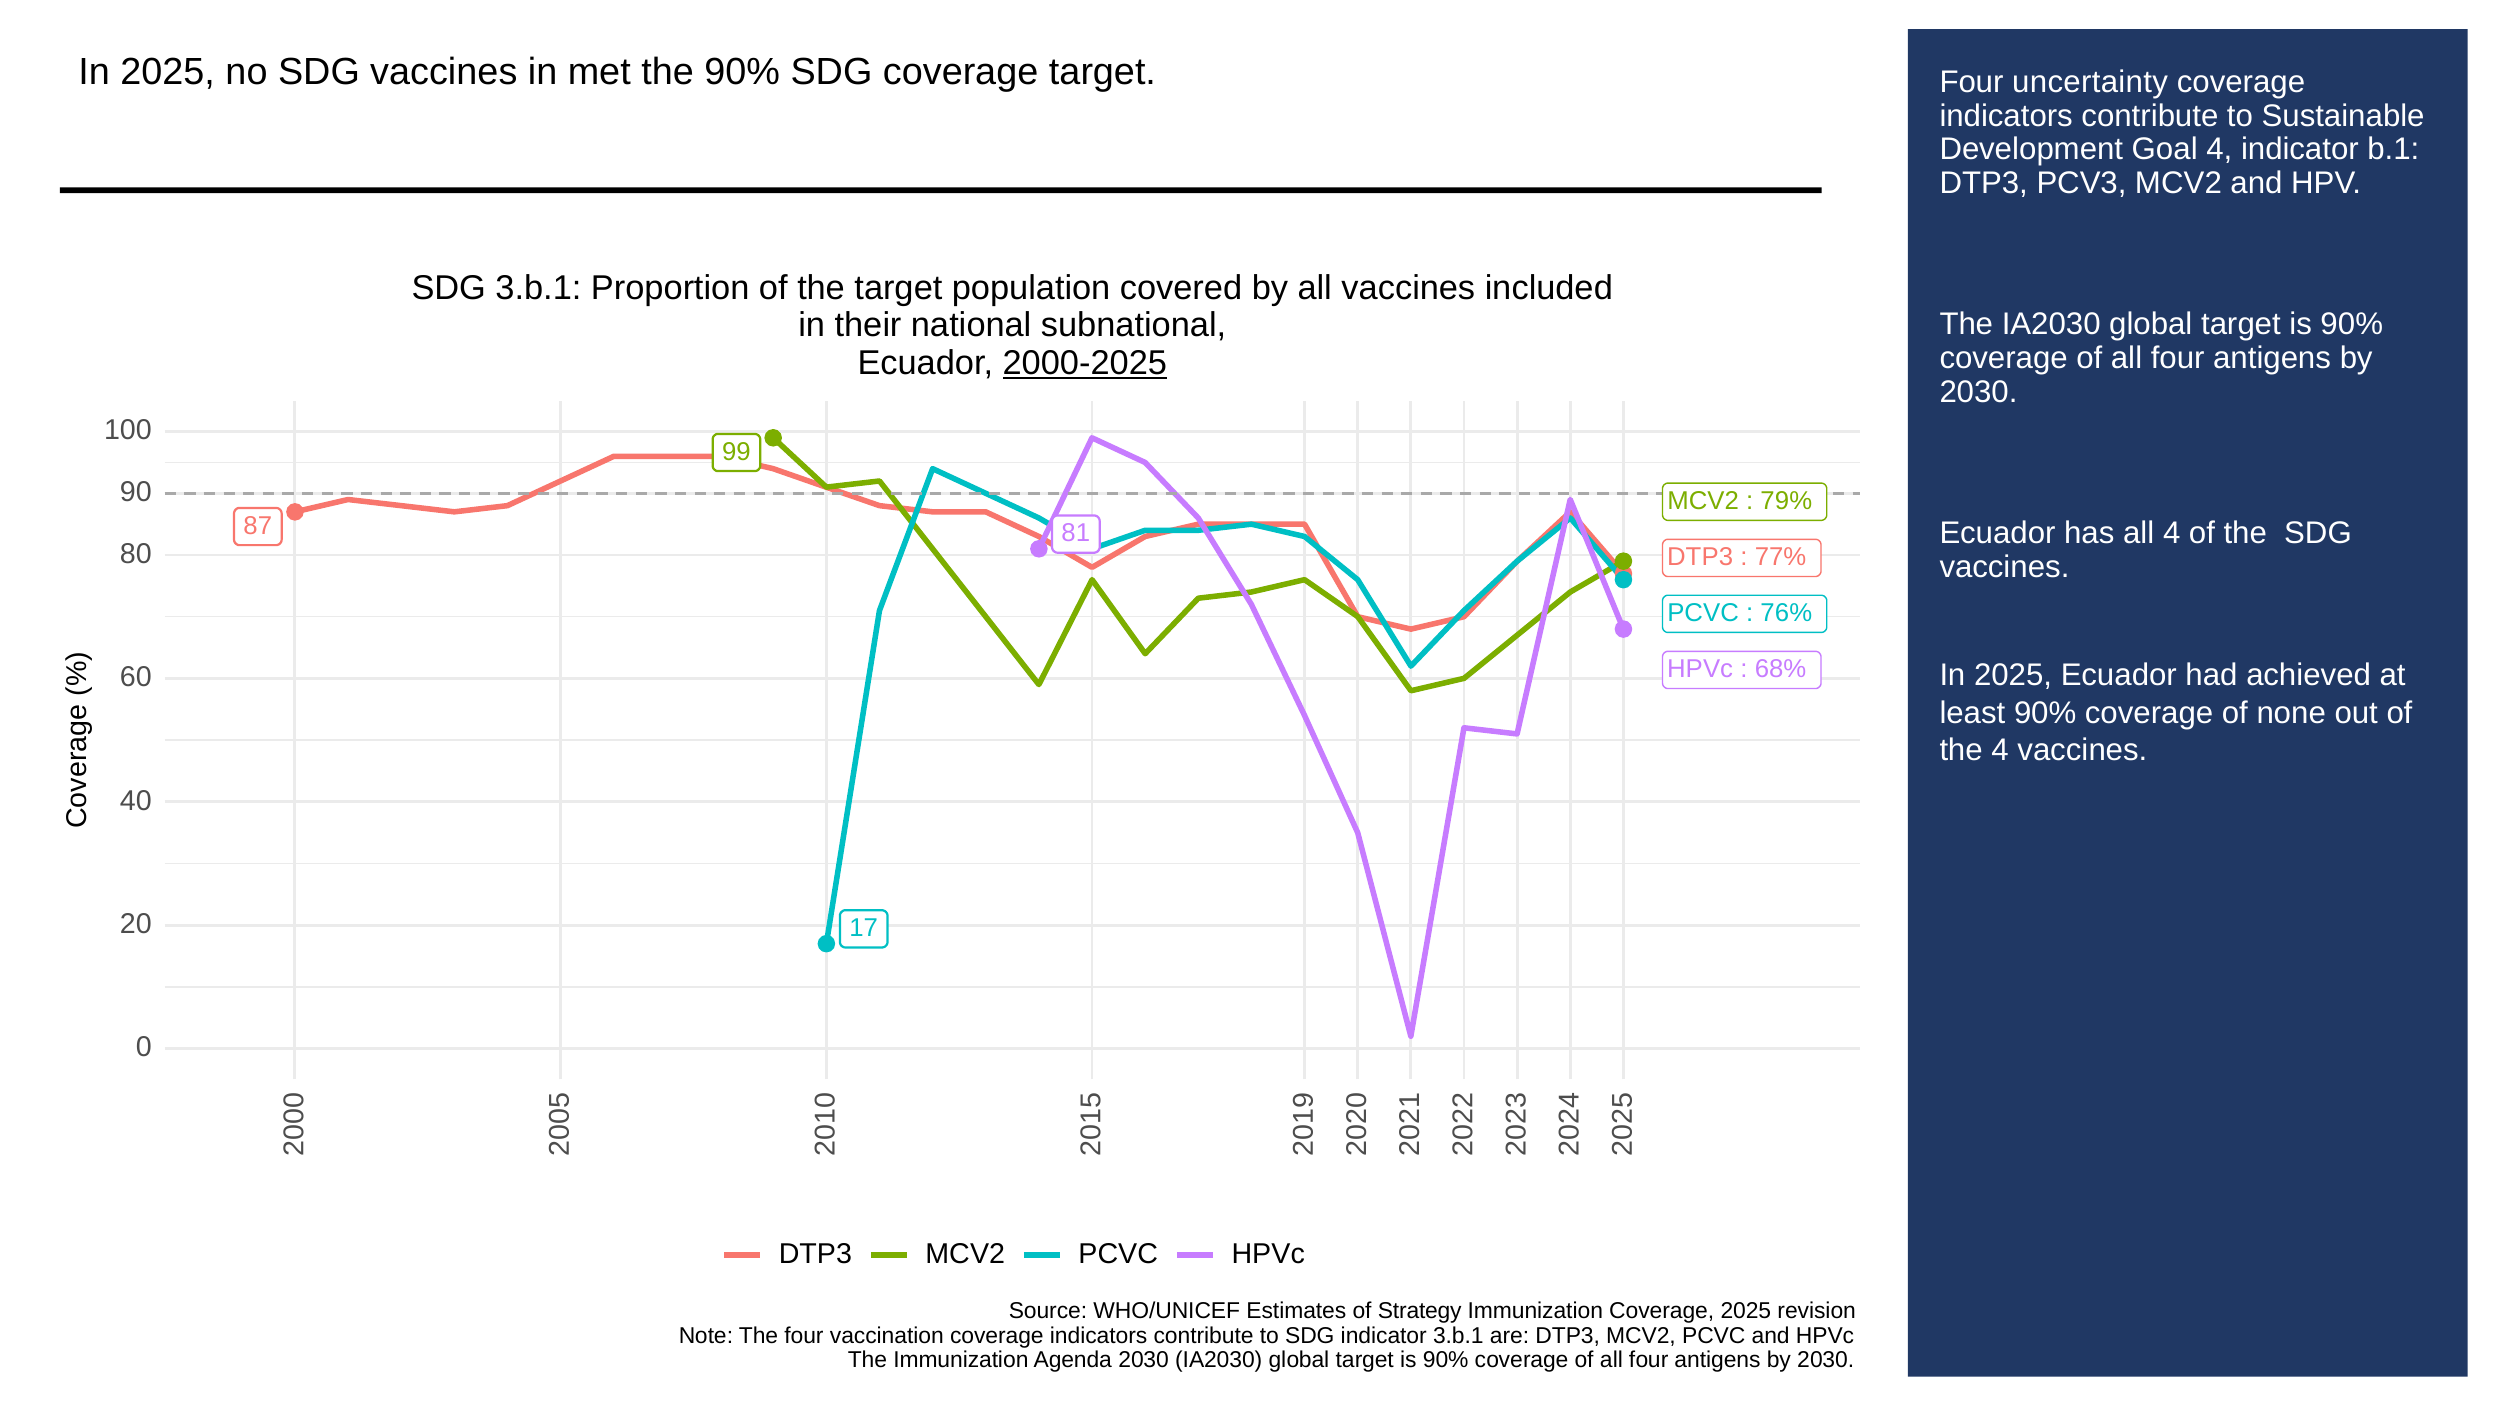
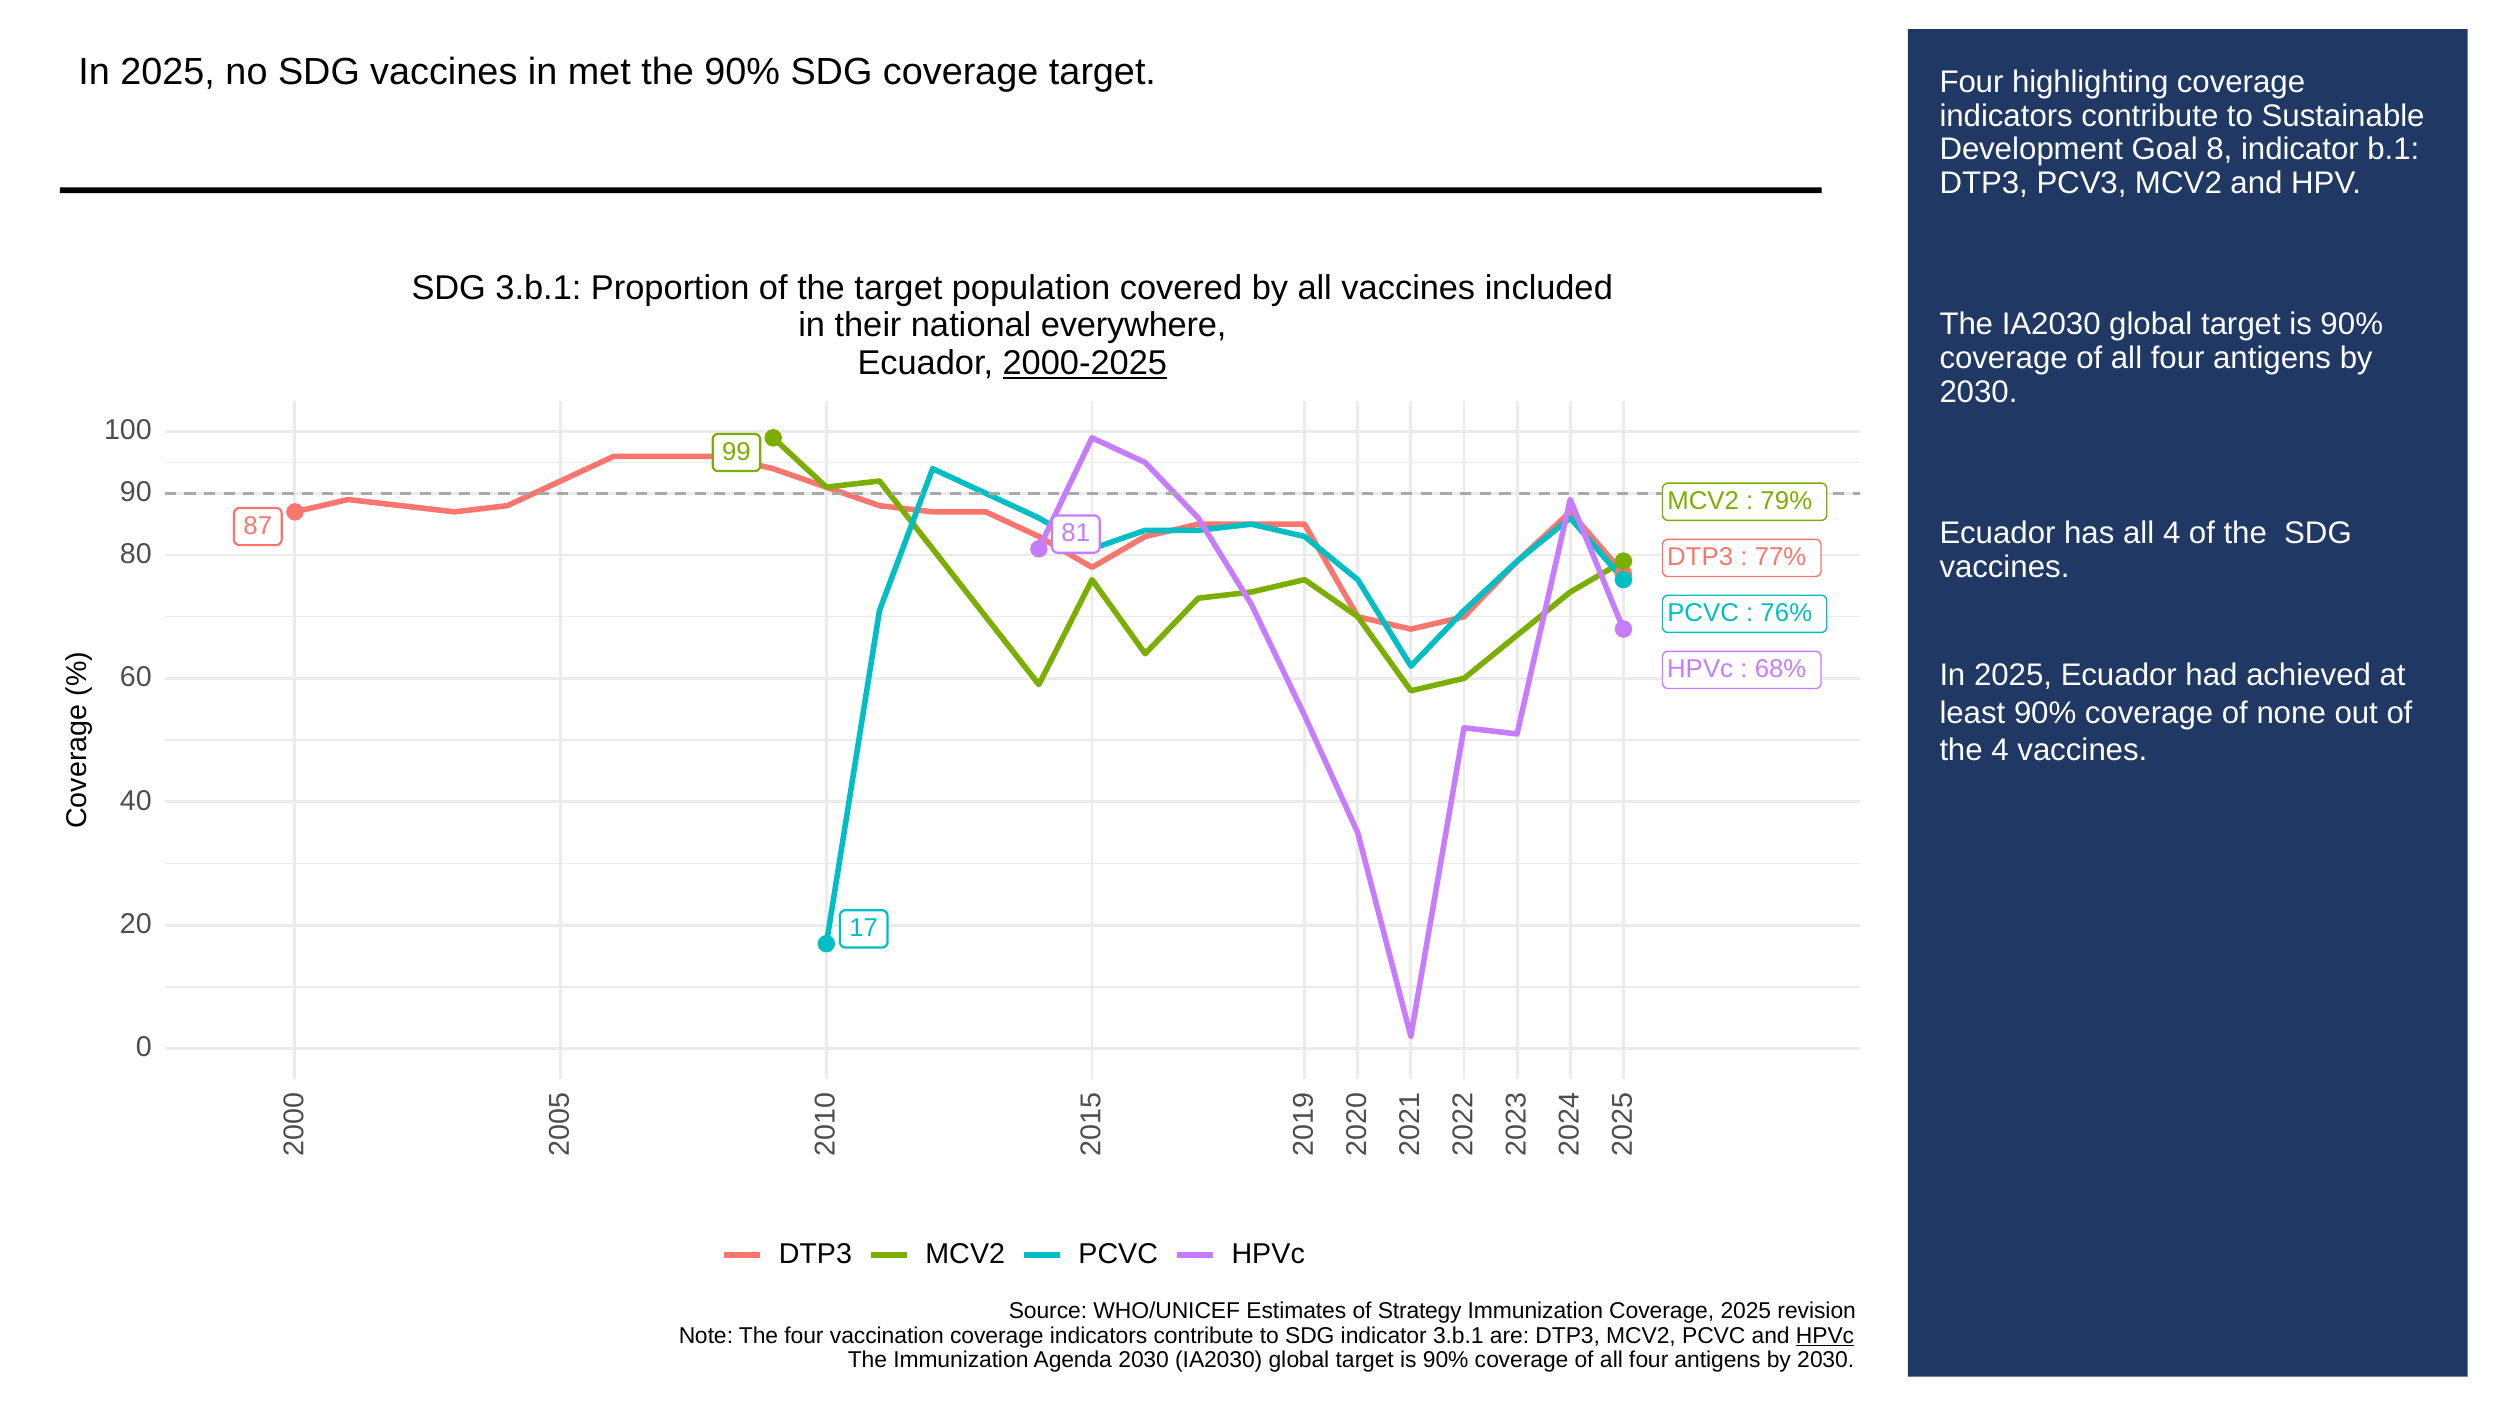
uncertainty: uncertainty -> highlighting (2090, 82)
Goal 4: 4 -> 8 (2219, 150)
subnational: subnational -> everywhere (1134, 325)
HPVc underline: none -> present (1825, 1335)
